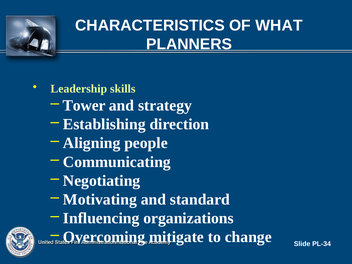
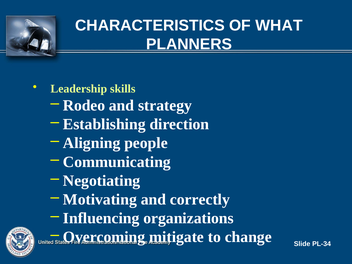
Tower: Tower -> Rodeo (84, 106)
standard: standard -> correctly (200, 199)
